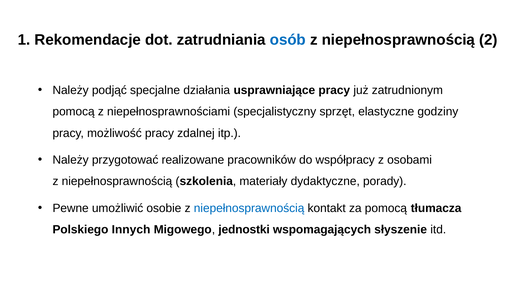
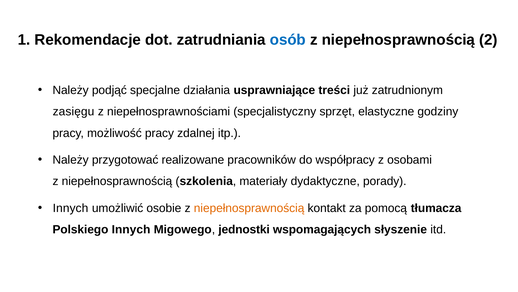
usprawniające pracy: pracy -> treści (334, 90)
pomocą: pomocą -> zasięgu (73, 111)
Pewne: Pewne -> Innych (71, 208)
niepełnosprawnością colour: blue -> orange (249, 208)
